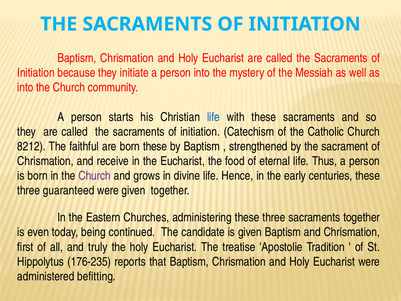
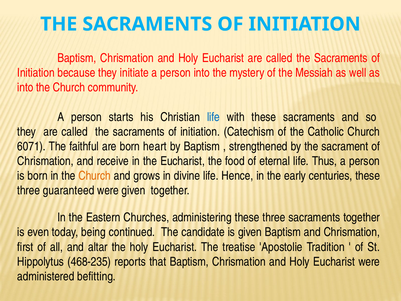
8212: 8212 -> 6071 (32, 146)
born these: these -> heart (155, 146)
Church colour: purple -> orange (95, 176)
truly: truly -> altar (98, 247)
176-235: 176-235 -> 468-235 (89, 261)
